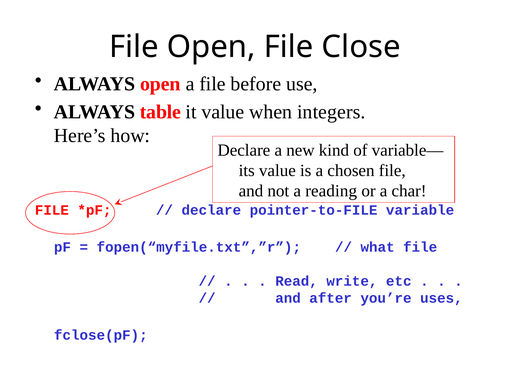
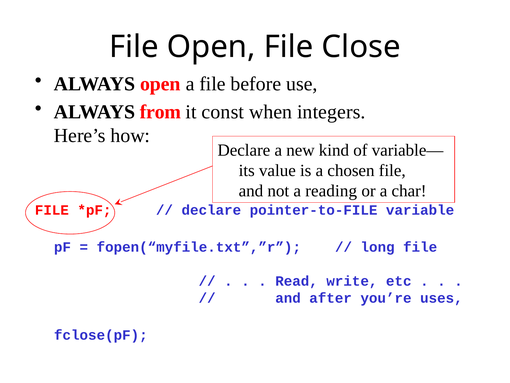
table: table -> from (160, 112)
it value: value -> const (223, 112)
what: what -> long (378, 247)
